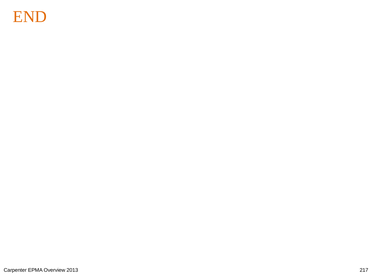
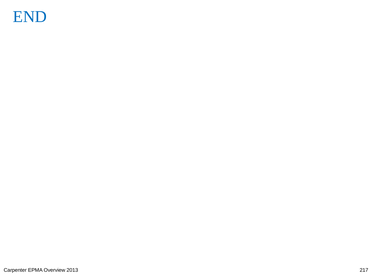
END colour: orange -> blue (30, 17)
